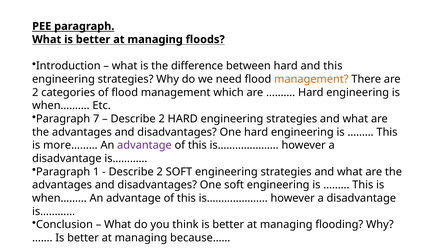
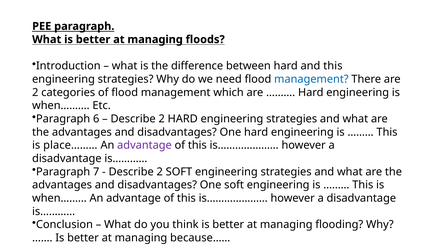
management colour: orange -> blue (311, 79)
7: 7 -> 6 (96, 119)
more………: more……… -> place……… (70, 145)
1: 1 -> 7 (96, 171)
